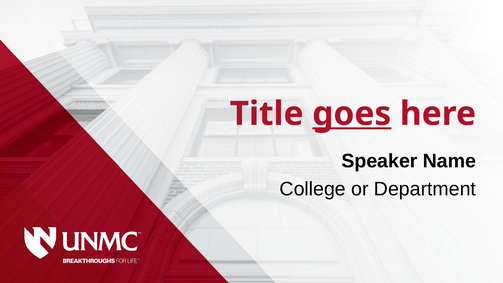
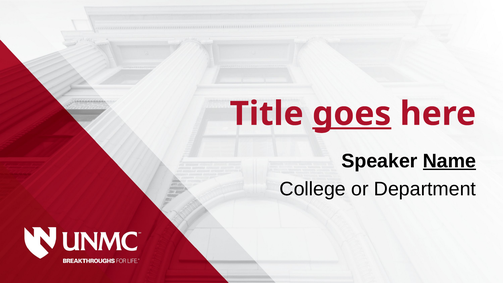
Name underline: none -> present (449, 161)
